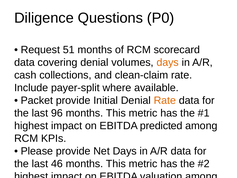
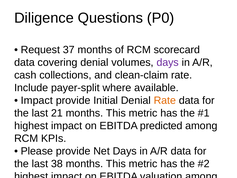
51: 51 -> 37 (69, 50)
days colour: orange -> purple (168, 62)
Packet: Packet -> Impact (37, 100)
96: 96 -> 21 (57, 113)
46: 46 -> 38 (57, 163)
